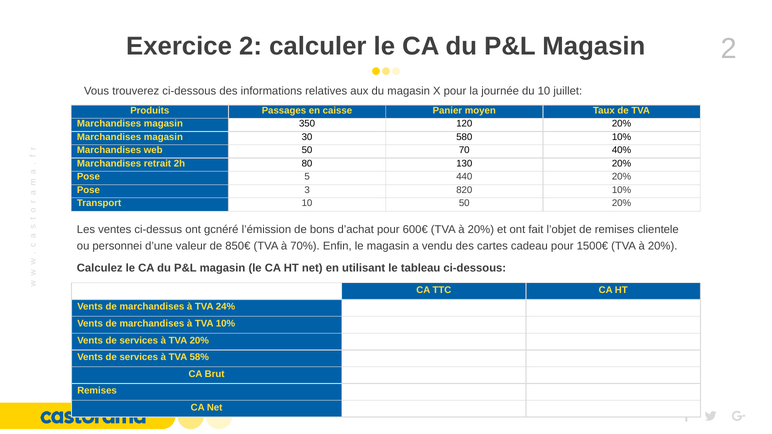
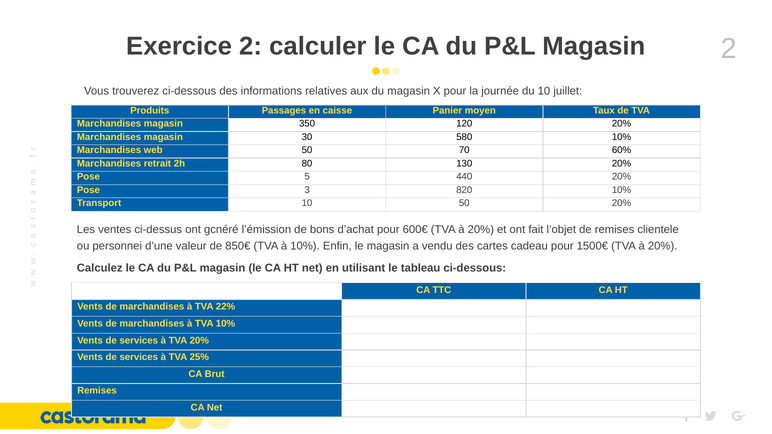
40%: 40% -> 60% (622, 150)
à 70%: 70% -> 10% (305, 246)
24%: 24% -> 22% (225, 307)
58%: 58% -> 25% (199, 357)
